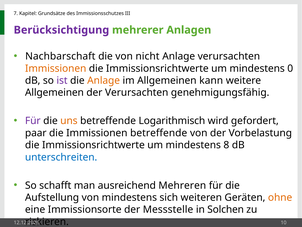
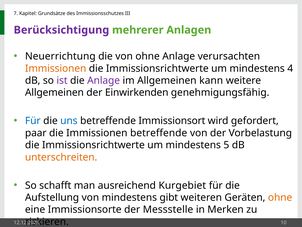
Nachbarschaft: Nachbarschaft -> Neuerrichtung (60, 56)
von nicht: nicht -> ohne (148, 56)
0: 0 -> 4 (290, 68)
Anlage colour: orange -> purple (104, 80)
der Verursachten: Verursachten -> Einwirkenden (137, 92)
Für colour: purple -> blue (33, 121)
uns colour: orange -> blue (69, 121)
Logarithmisch: Logarithmisch -> Immissionsort (172, 121)
8: 8 -> 5 (226, 145)
unterschreiten colour: blue -> orange (61, 157)
Mehreren: Mehreren -> Kurgebiet (182, 185)
sich: sich -> gibt (169, 197)
Solchen: Solchen -> Merken (226, 209)
